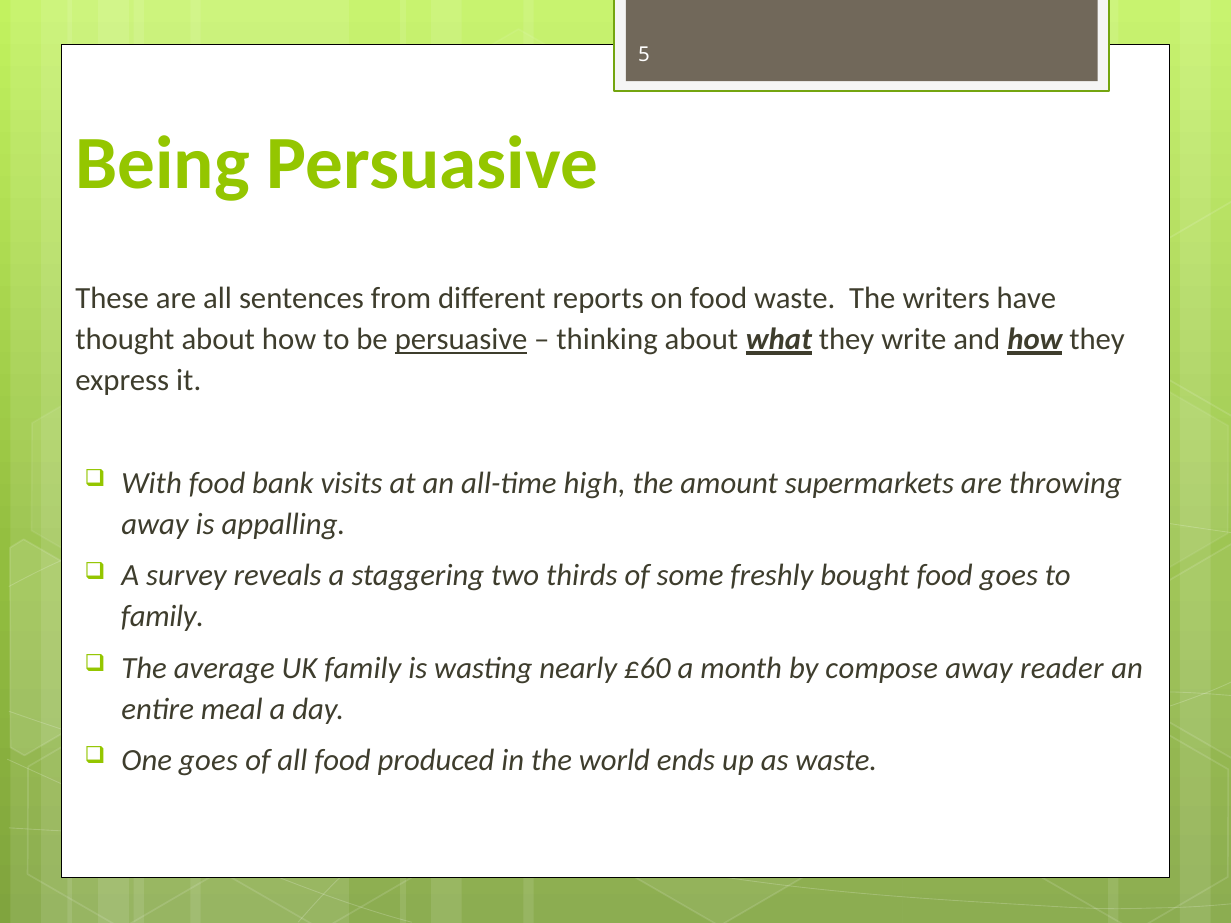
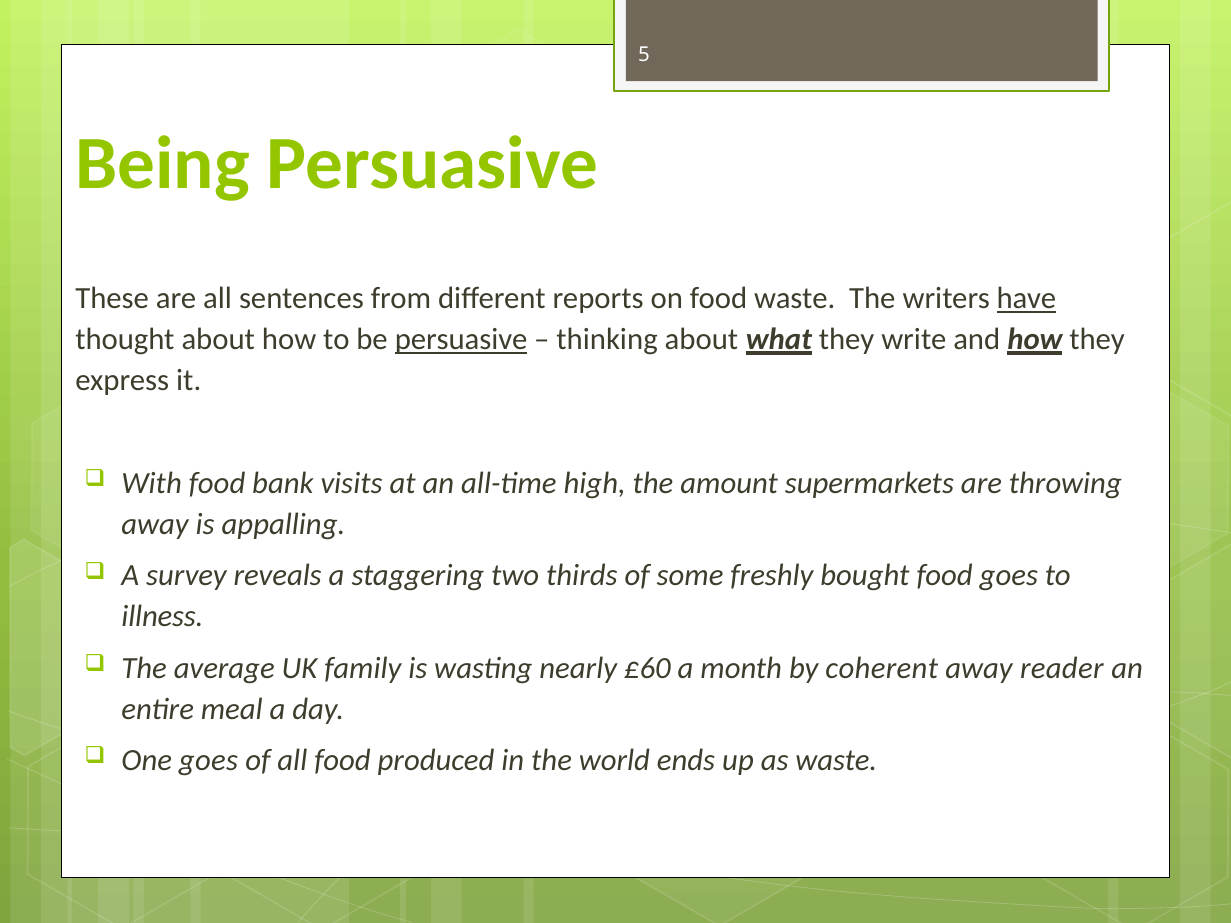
have underline: none -> present (1026, 299)
family: family -> illness (162, 617)
compose: compose -> coherent (882, 668)
